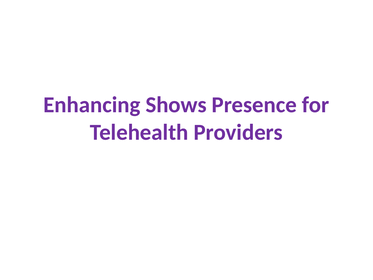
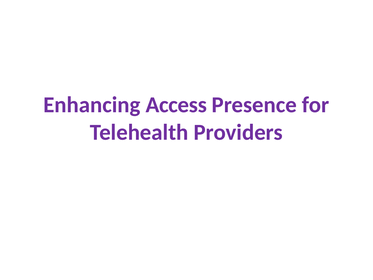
Shows: Shows -> Access (176, 105)
